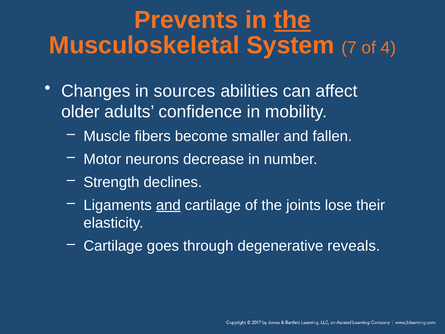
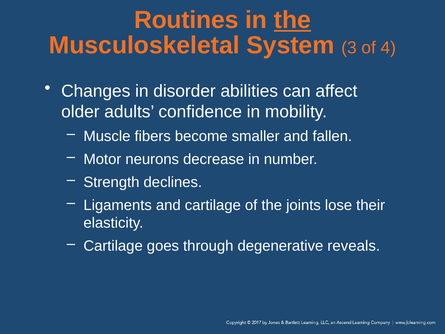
Prevents: Prevents -> Routines (186, 20)
7: 7 -> 3 (349, 48)
sources: sources -> disorder (185, 91)
and underline: present -> none (168, 205)
